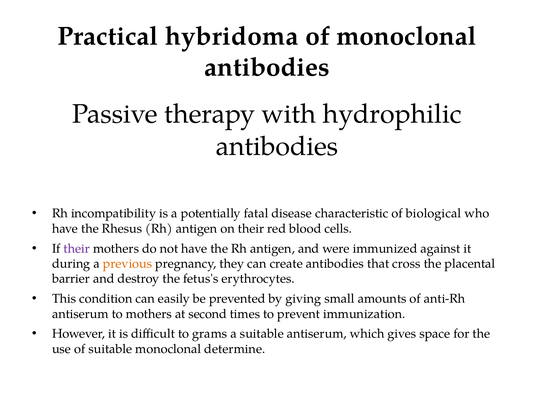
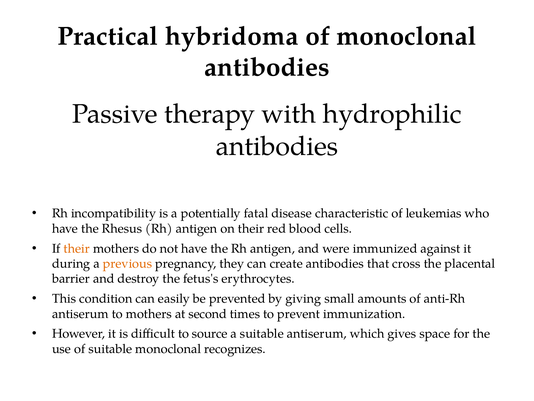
biological: biological -> leukemias (434, 213)
their colour: purple -> orange (77, 248)
grams: grams -> source (210, 333)
determine: determine -> recognizes (235, 349)
